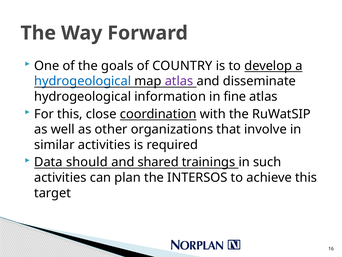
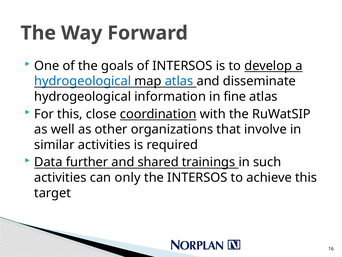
of COUNTRY: COUNTRY -> INTERSOS (182, 66)
atlas colour: purple -> blue (179, 81)
should: should -> further (87, 162)
plan: plan -> only (128, 177)
